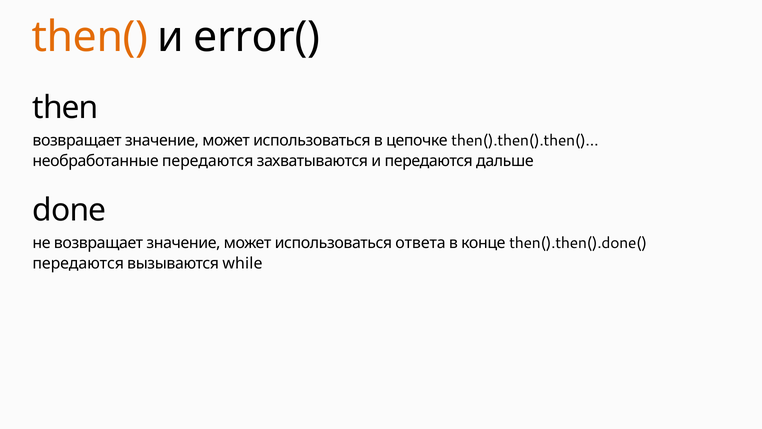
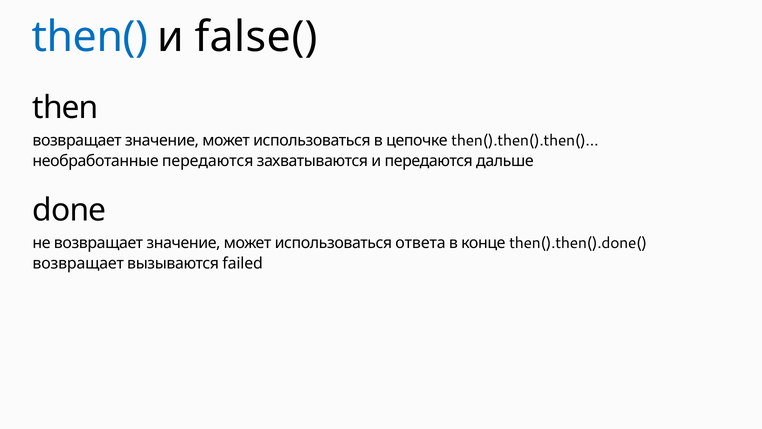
then( colour: orange -> blue (90, 37)
error(: error( -> false( (256, 37)
передаются: передаются -> возвращает (78, 263)
while: while -> failed (243, 263)
